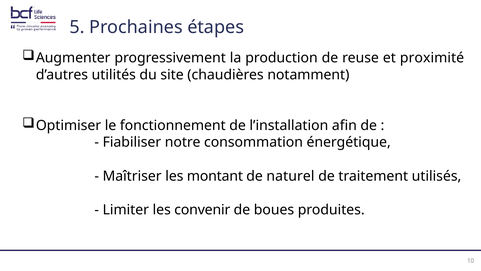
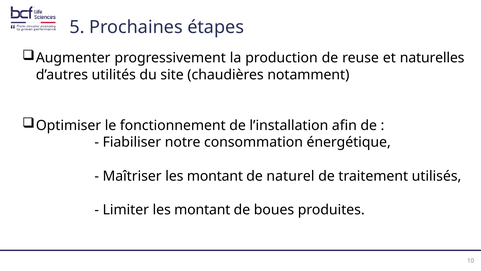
proximité: proximité -> naturelles (432, 58)
Limiter les convenir: convenir -> montant (202, 209)
